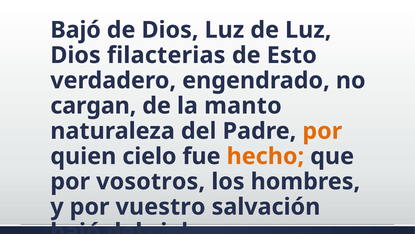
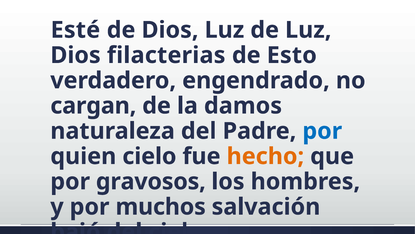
Bajó: Bajó -> Esté (75, 30)
manto: manto -> damos (243, 106)
por colour: orange -> blue (322, 131)
vosotros: vosotros -> gravosos (151, 181)
vuestro: vuestro -> muchos (161, 206)
